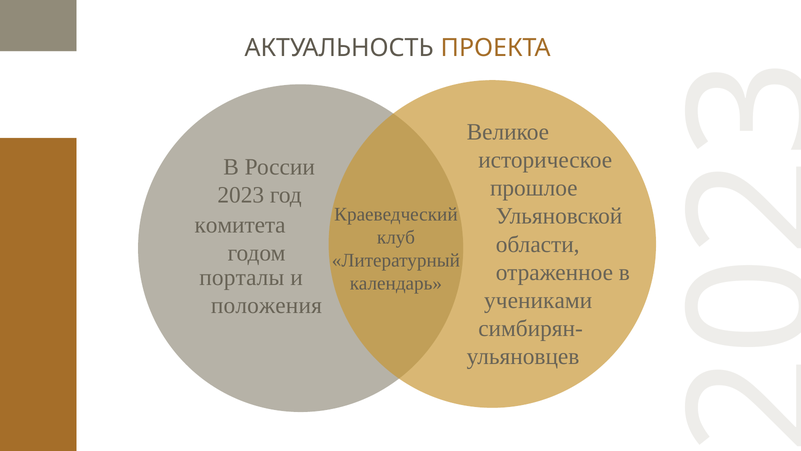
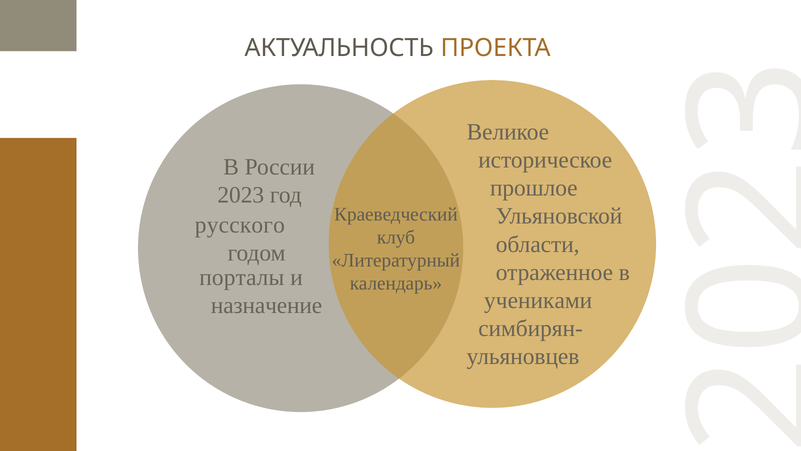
комитета: комитета -> русского (240, 225)
положения: положения -> назначение (267, 305)
